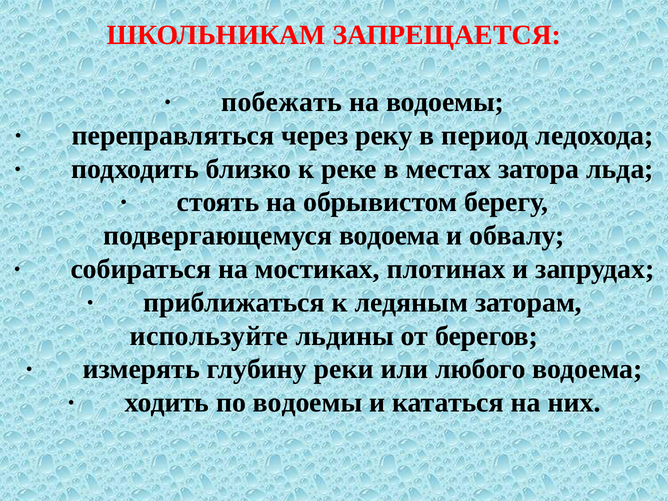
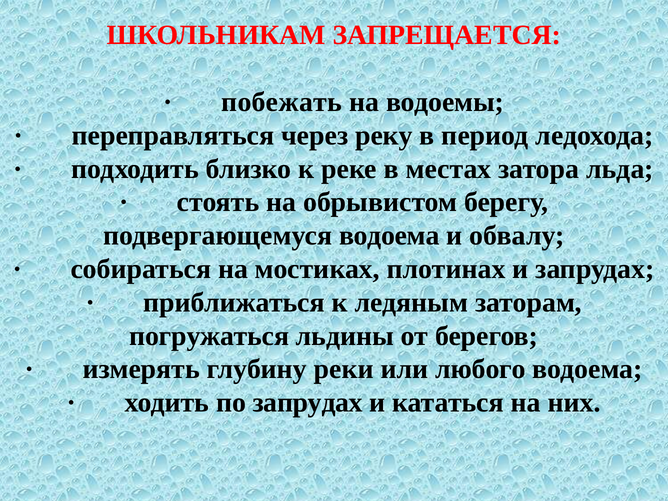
используйте: используйте -> погружаться (209, 336)
по водоемы: водоемы -> запрудах (308, 403)
